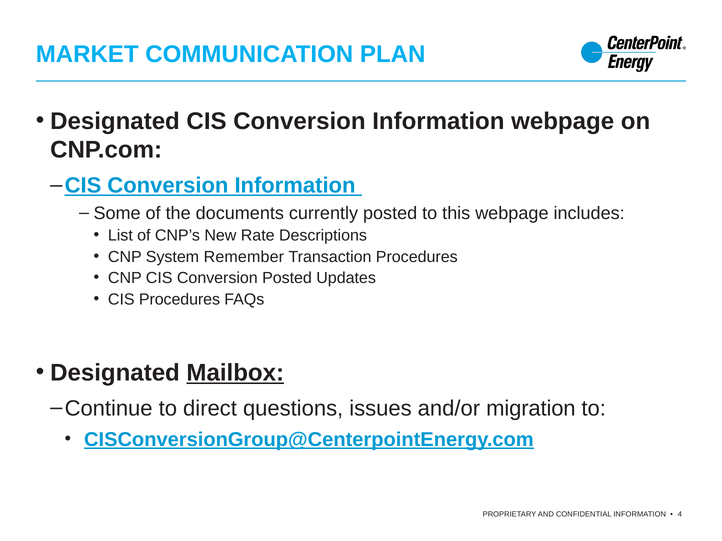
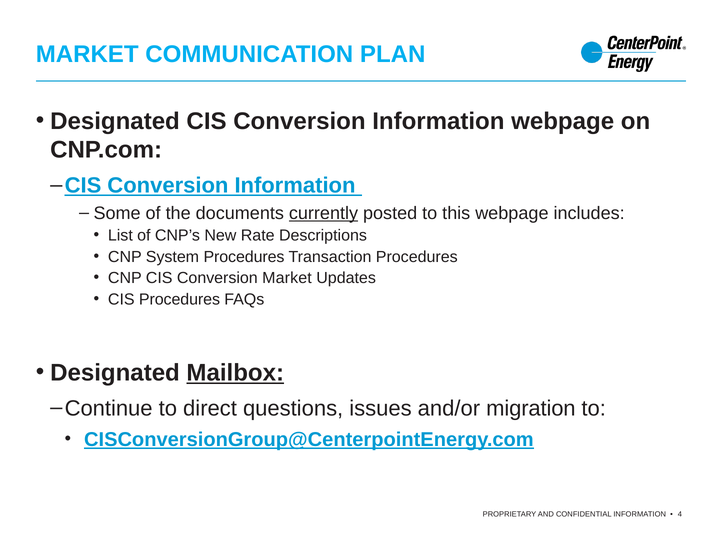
currently underline: none -> present (323, 213)
System Remember: Remember -> Procedures (244, 257)
Conversion Posted: Posted -> Market (287, 278)
